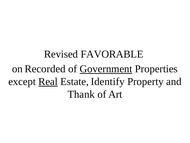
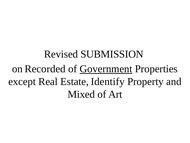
FAVORABLE: FAVORABLE -> SUBMISSION (112, 54)
Real underline: present -> none (48, 81)
Thank: Thank -> Mixed (81, 94)
